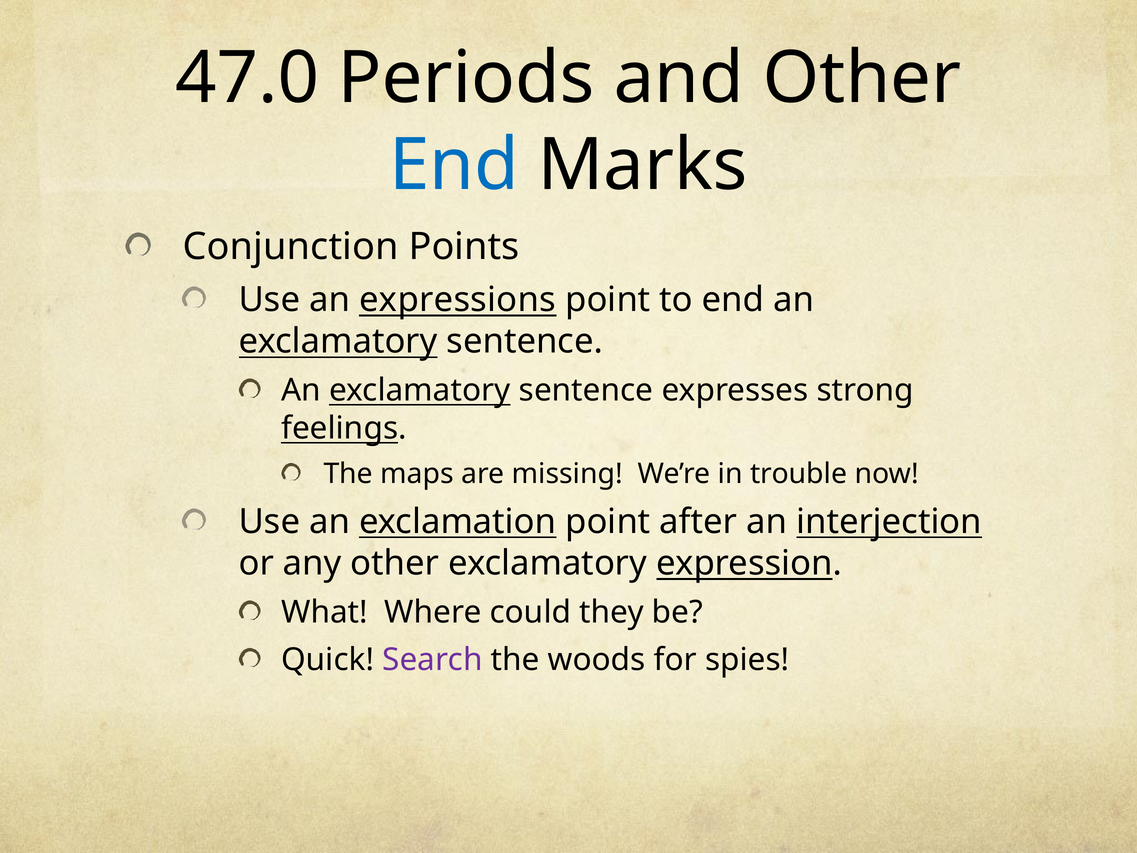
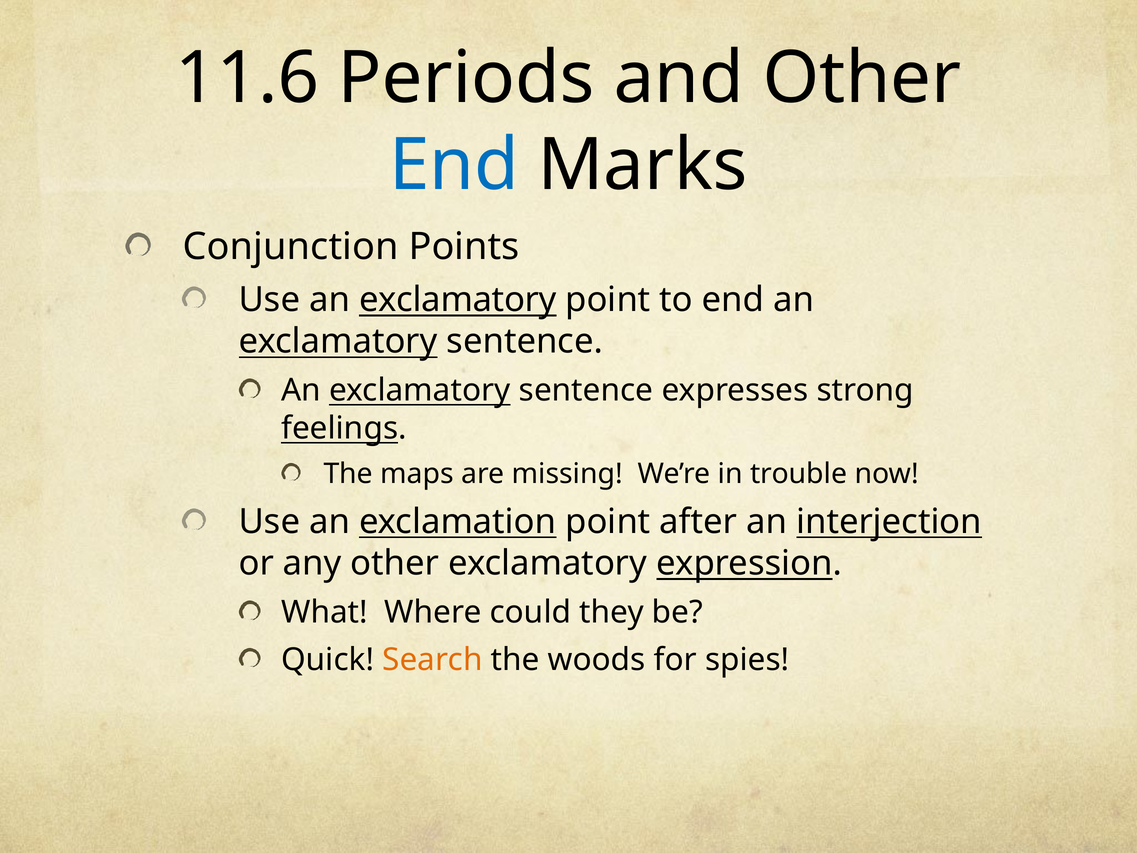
47.0: 47.0 -> 11.6 (247, 78)
Use an expressions: expressions -> exclamatory (458, 300)
Search colour: purple -> orange (432, 660)
